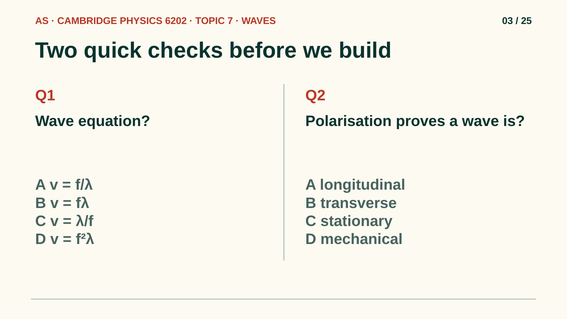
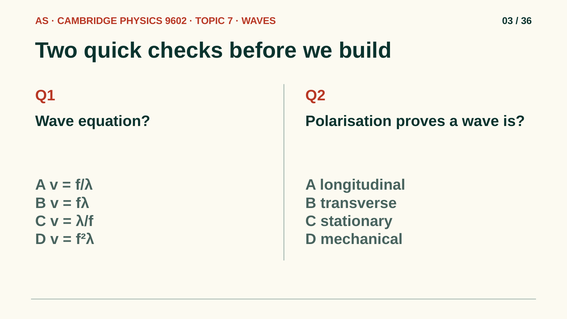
6202: 6202 -> 9602 (176, 21)
25: 25 -> 36 (526, 21)
